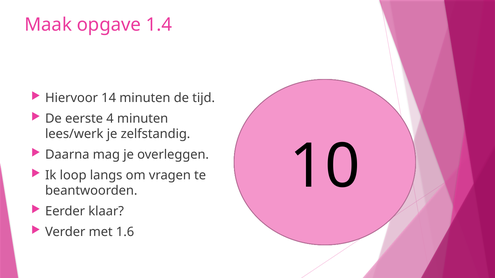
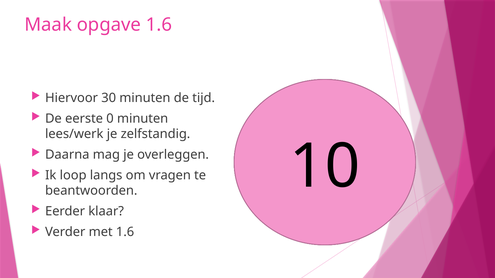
opgave 1.4: 1.4 -> 1.6 (159, 25)
14: 14 -> 30 (109, 98)
4: 4 -> 0 (110, 119)
